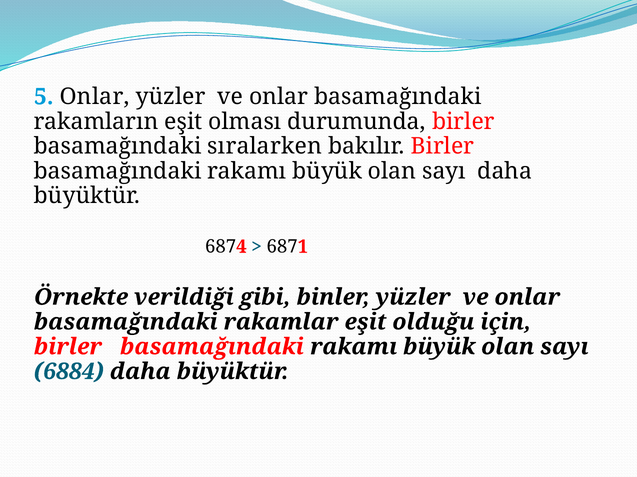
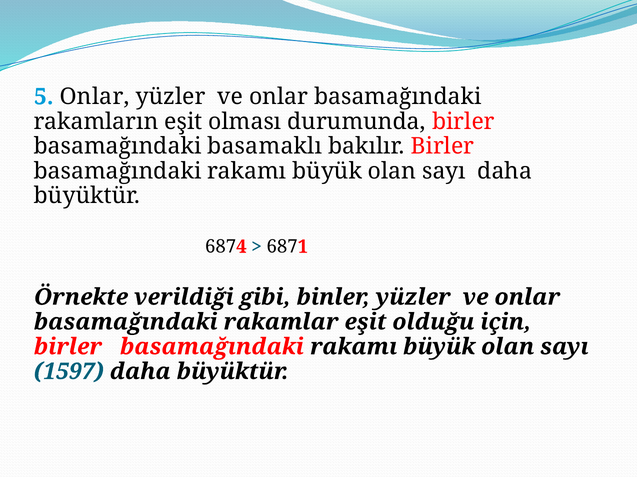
sıralarken: sıralarken -> basamaklı (265, 147)
6884: 6884 -> 1597 (69, 372)
